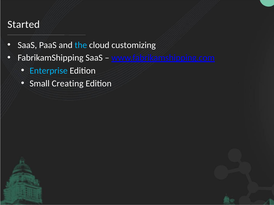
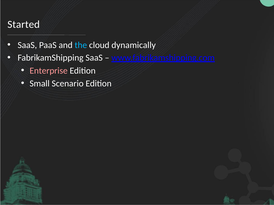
customizing: customizing -> dynamically (134, 45)
Enterprise colour: light blue -> pink (49, 71)
Creating: Creating -> Scenario (68, 84)
